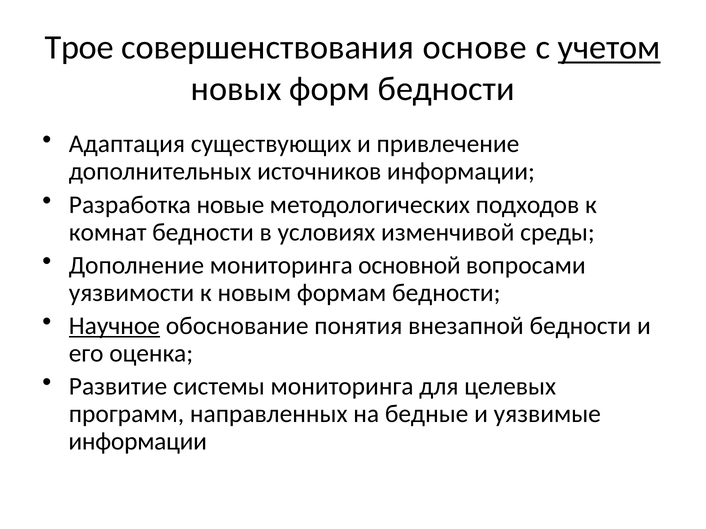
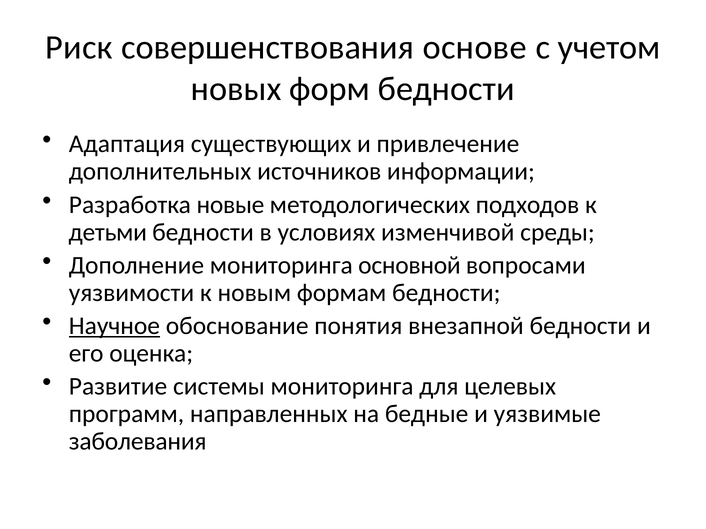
Трое: Трое -> Риск (79, 48)
учетом underline: present -> none (609, 48)
комнат: комнат -> детьми (108, 232)
информации: информации -> заболевания (138, 442)
